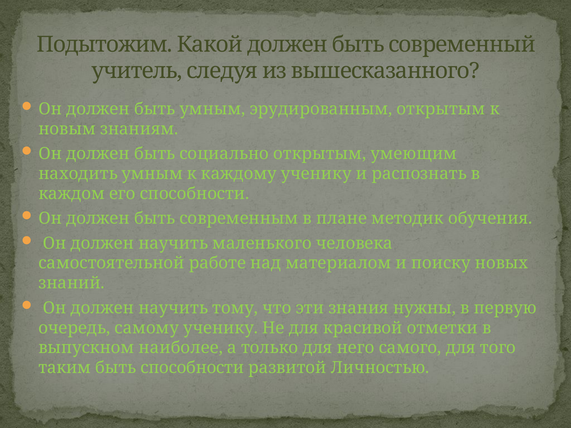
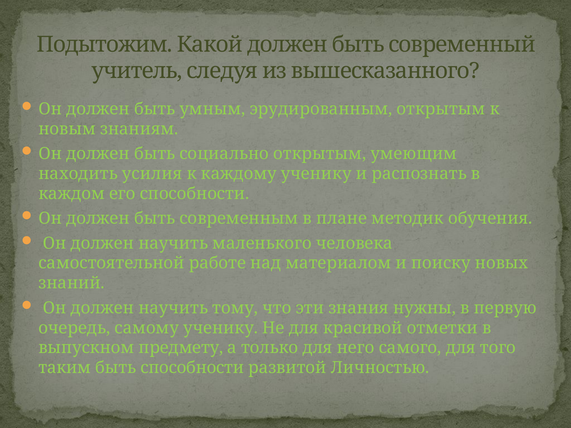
находить умным: умным -> усилия (152, 174)
наиболее: наиболее -> предмету (181, 348)
